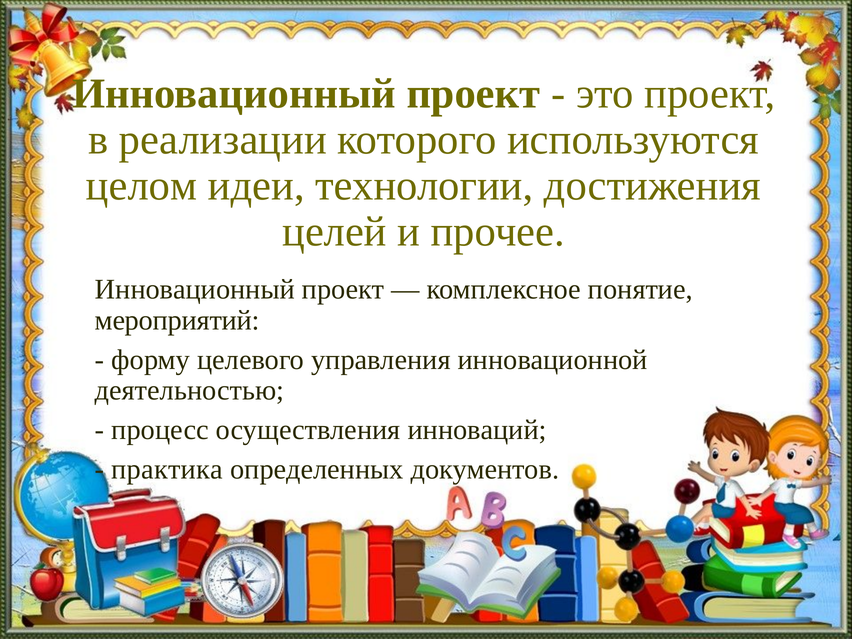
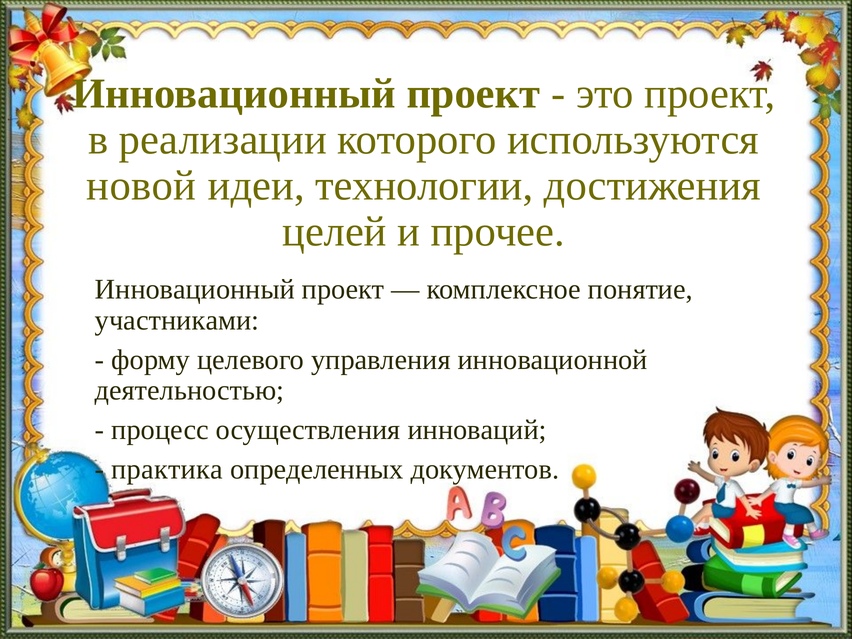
целом: целом -> новой (141, 186)
мероприятий: мероприятий -> участниками (177, 320)
